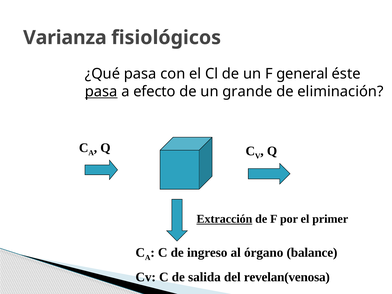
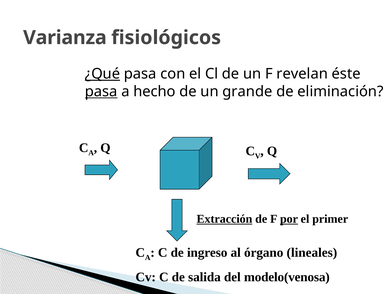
¿Qué underline: none -> present (103, 74)
general: general -> revelan (302, 74)
efecto: efecto -> hecho (154, 92)
por underline: none -> present (289, 219)
balance: balance -> lineales (312, 253)
revelan(venosa: revelan(venosa -> modelo(venosa (287, 277)
